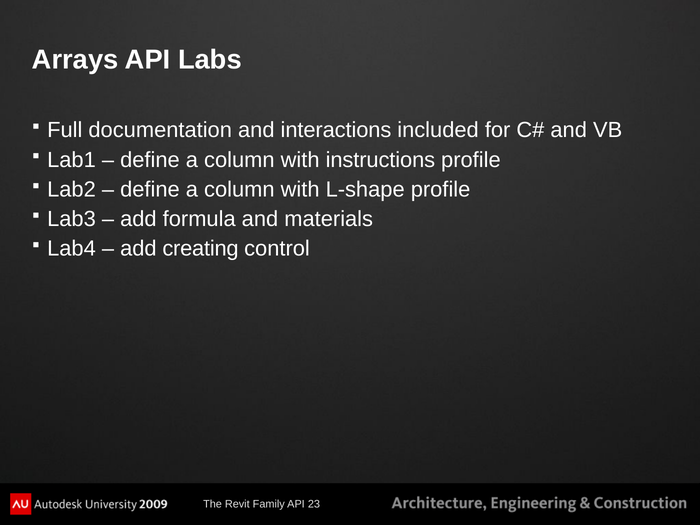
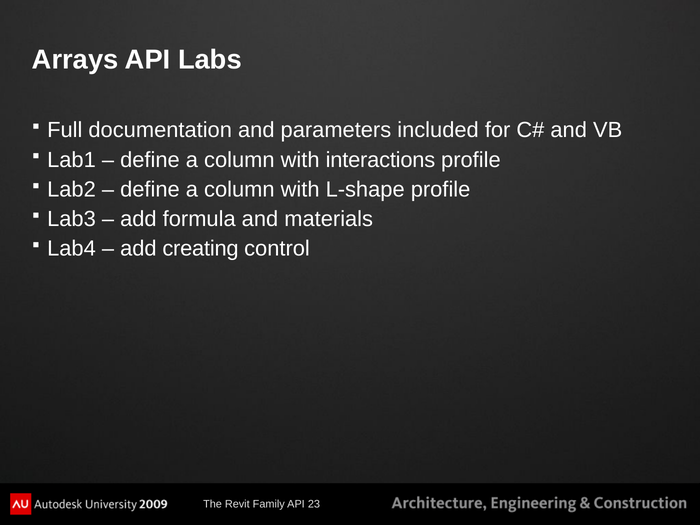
interactions: interactions -> parameters (336, 130)
instructions: instructions -> interactions (380, 160)
